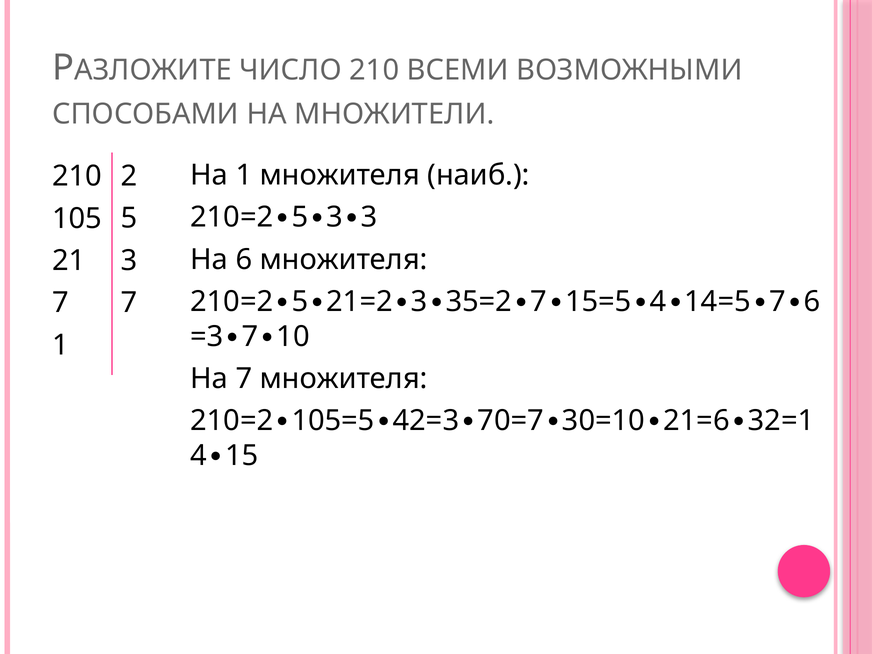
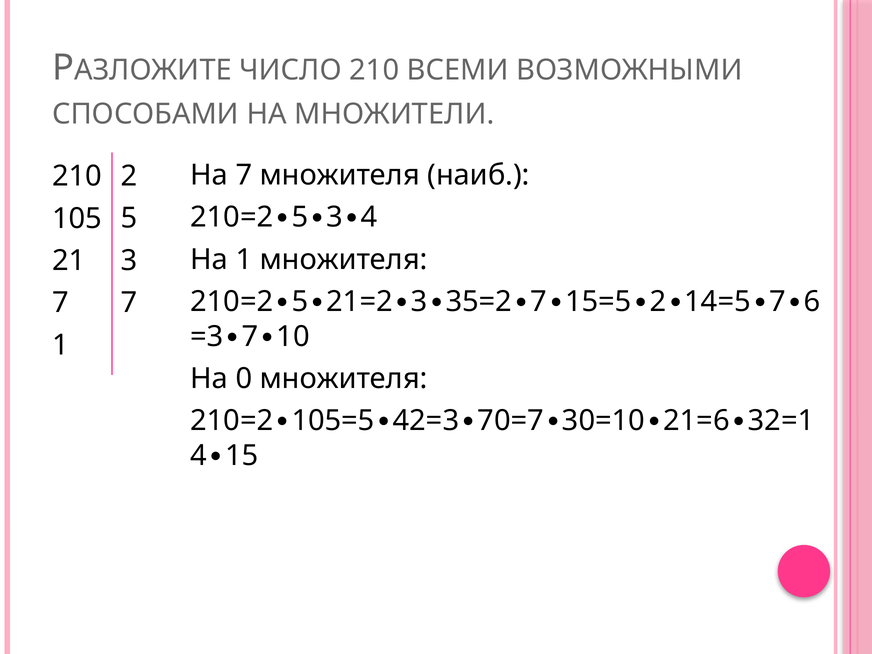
На 1: 1 -> 7 (244, 175)
3 3: 3 -> 4 (369, 217)
На 6: 6 -> 1 (244, 260)
4: 4 -> 2 (658, 302)
На 7: 7 -> 0 (244, 379)
